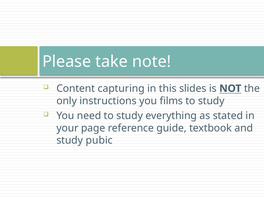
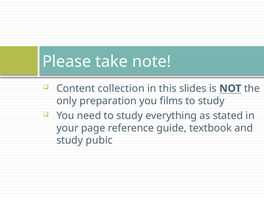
capturing: capturing -> collection (121, 88)
instructions: instructions -> preparation (108, 101)
